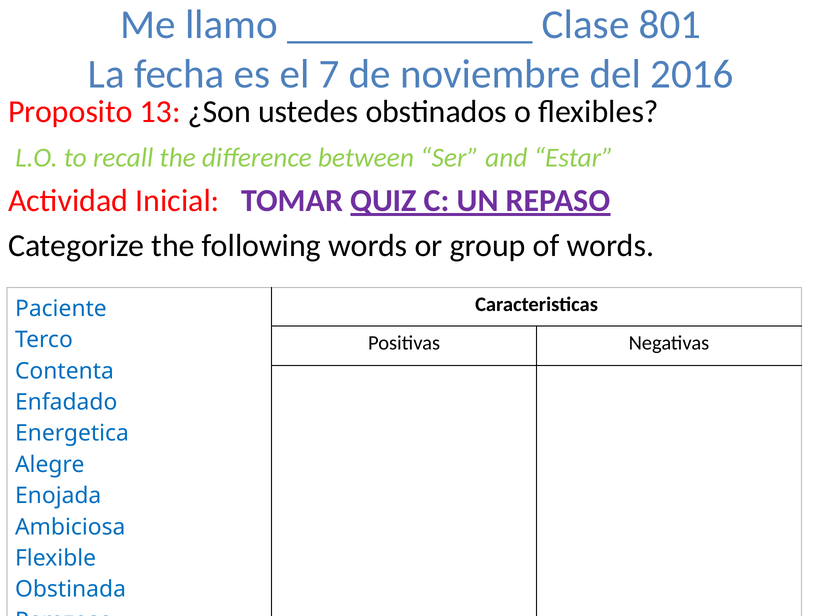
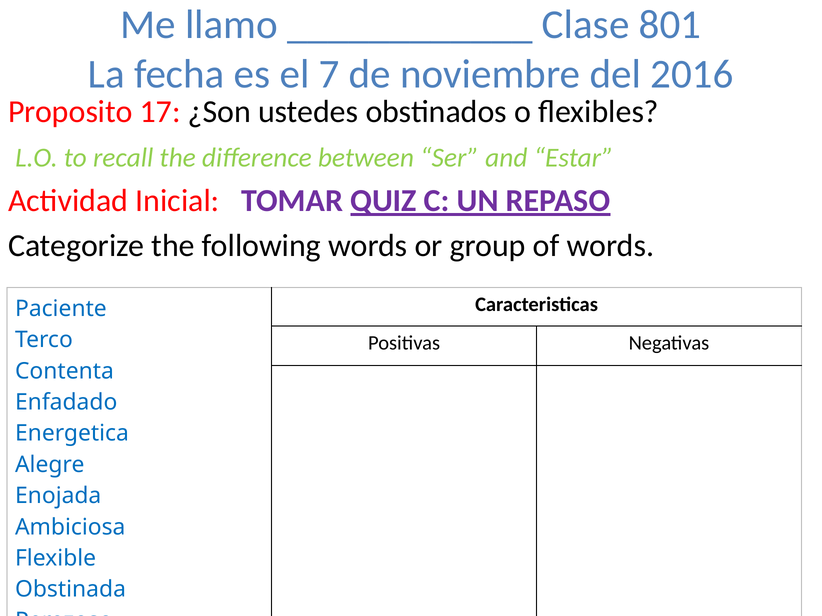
13: 13 -> 17 (160, 112)
